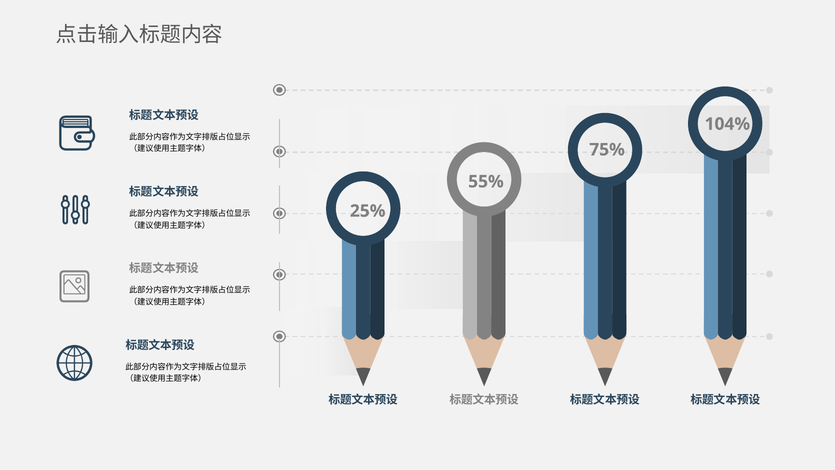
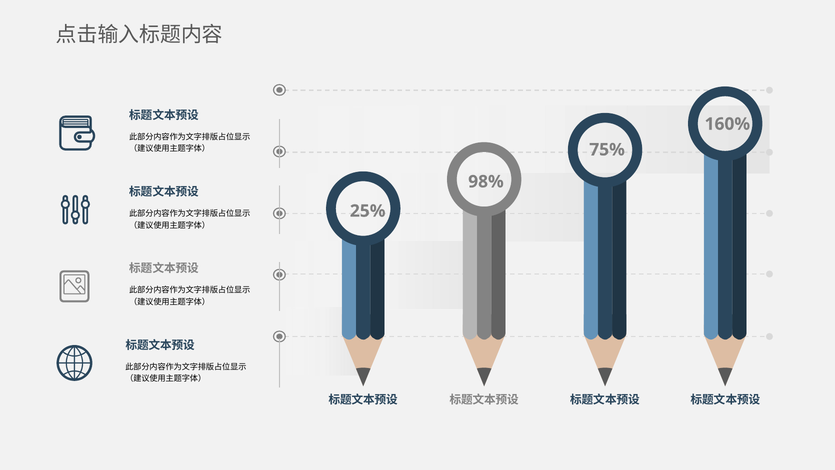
104%: 104% -> 160% (727, 124)
55%: 55% -> 98% (486, 182)
